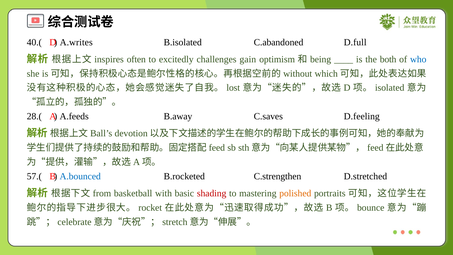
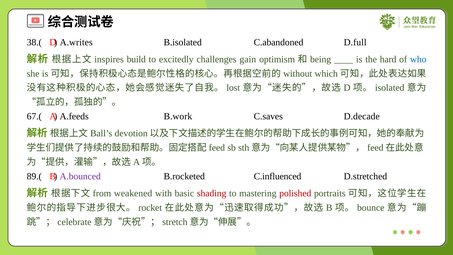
40.(: 40.( -> 38.( (34, 42)
often: often -> build (136, 59)
both: both -> hard (388, 59)
28.(: 28.( -> 67.( (34, 116)
B.away: B.away -> B.work (178, 116)
D.feeling: D.feeling -> D.decade (362, 116)
57.(: 57.( -> 89.( (34, 176)
A.bounced colour: blue -> purple (80, 176)
C.strengthen: C.strengthen -> C.influenced (278, 176)
basketball: basketball -> weakened (133, 193)
polished colour: orange -> red (295, 193)
